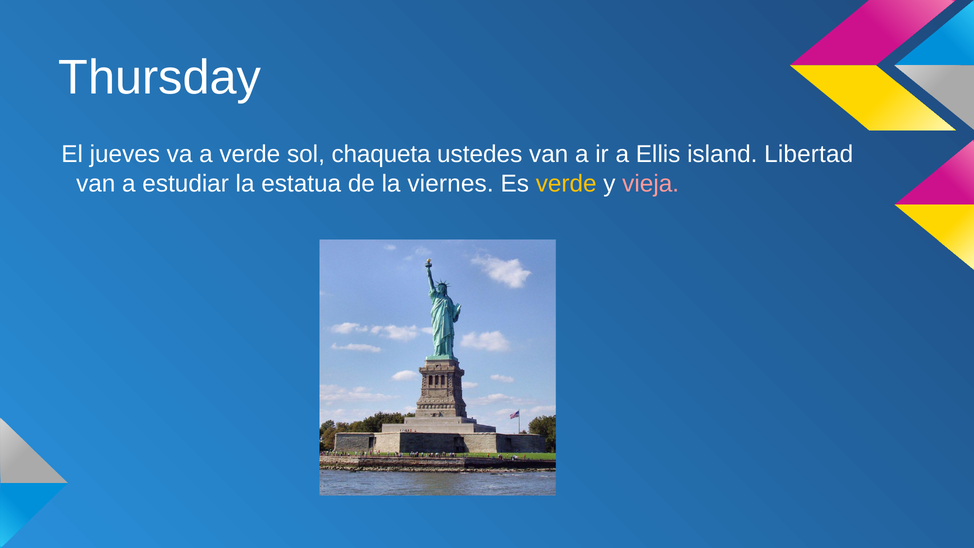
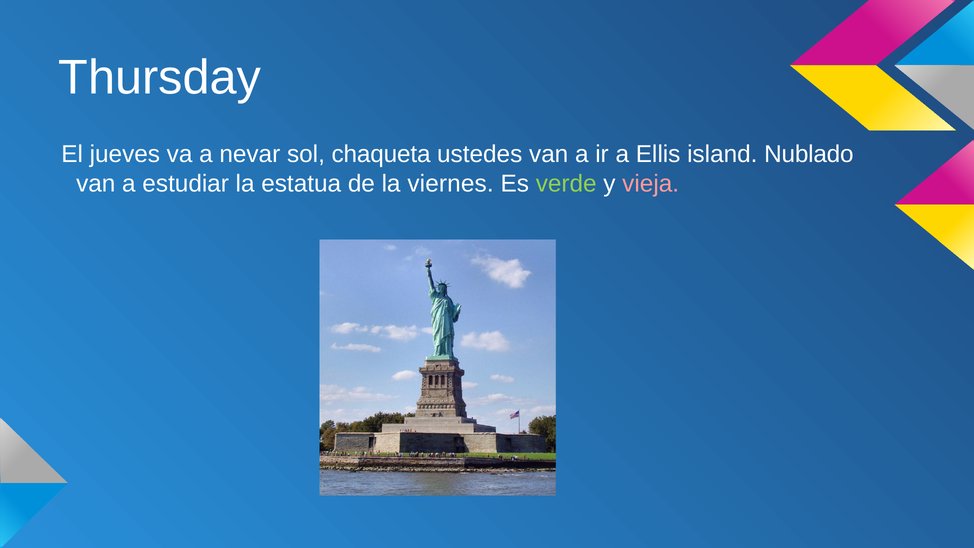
a verde: verde -> nevar (250, 154)
Libertad: Libertad -> Nublado (809, 154)
verde colour: yellow -> light green (566, 184)
